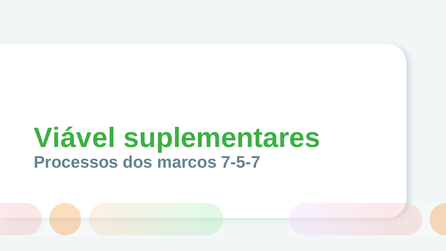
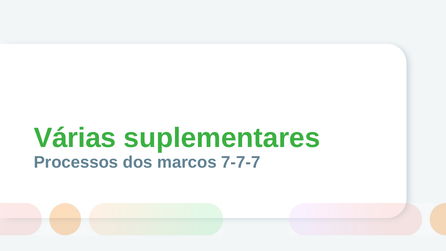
Viável: Viável -> Várias (75, 138)
7-5-7: 7-5-7 -> 7-7-7 (241, 162)
